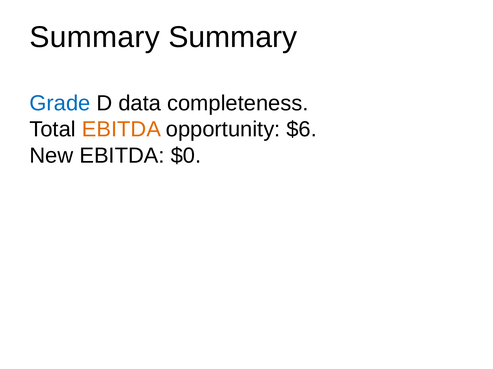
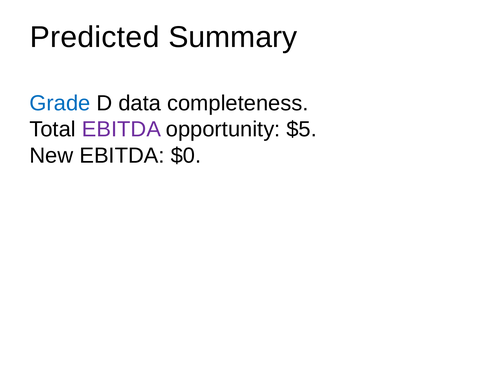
Summary: Summary -> Predicted (95, 37)
EBITDA colour: orange -> purple (121, 130)
$6: $6 -> $5 (302, 130)
